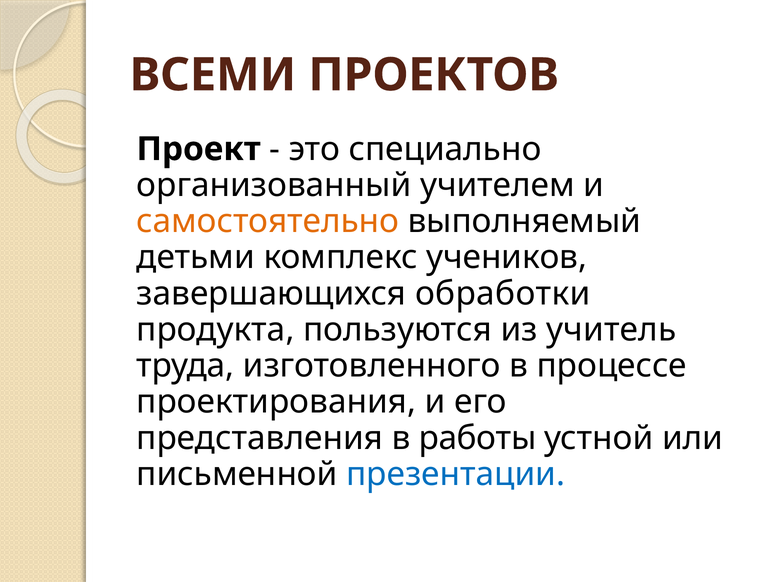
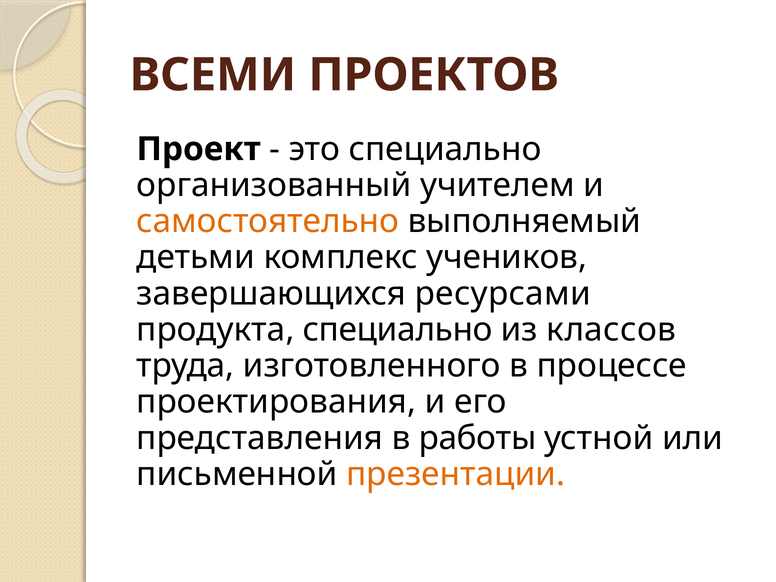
обработки: обработки -> ресурсами (503, 294)
продукта пользуются: пользуются -> специально (398, 330)
учитель: учитель -> классов (611, 330)
презентации colour: blue -> orange (456, 474)
